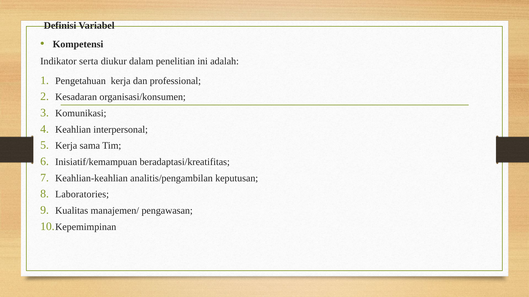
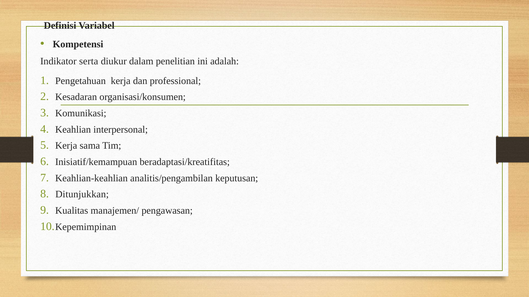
Laboratories: Laboratories -> Ditunjukkan (82, 195)
